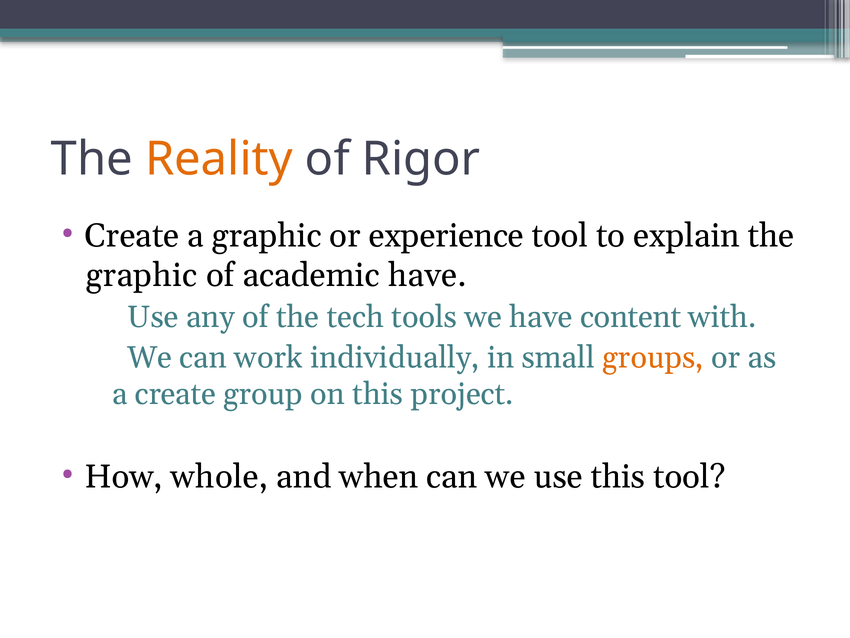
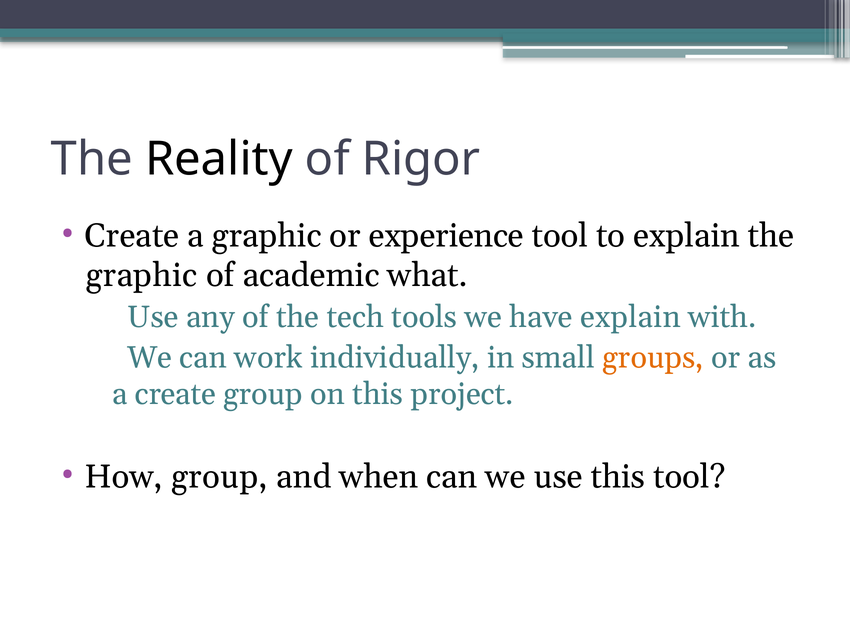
Reality colour: orange -> black (219, 159)
academic have: have -> what (428, 275)
have content: content -> explain (630, 317)
How whole: whole -> group (219, 476)
